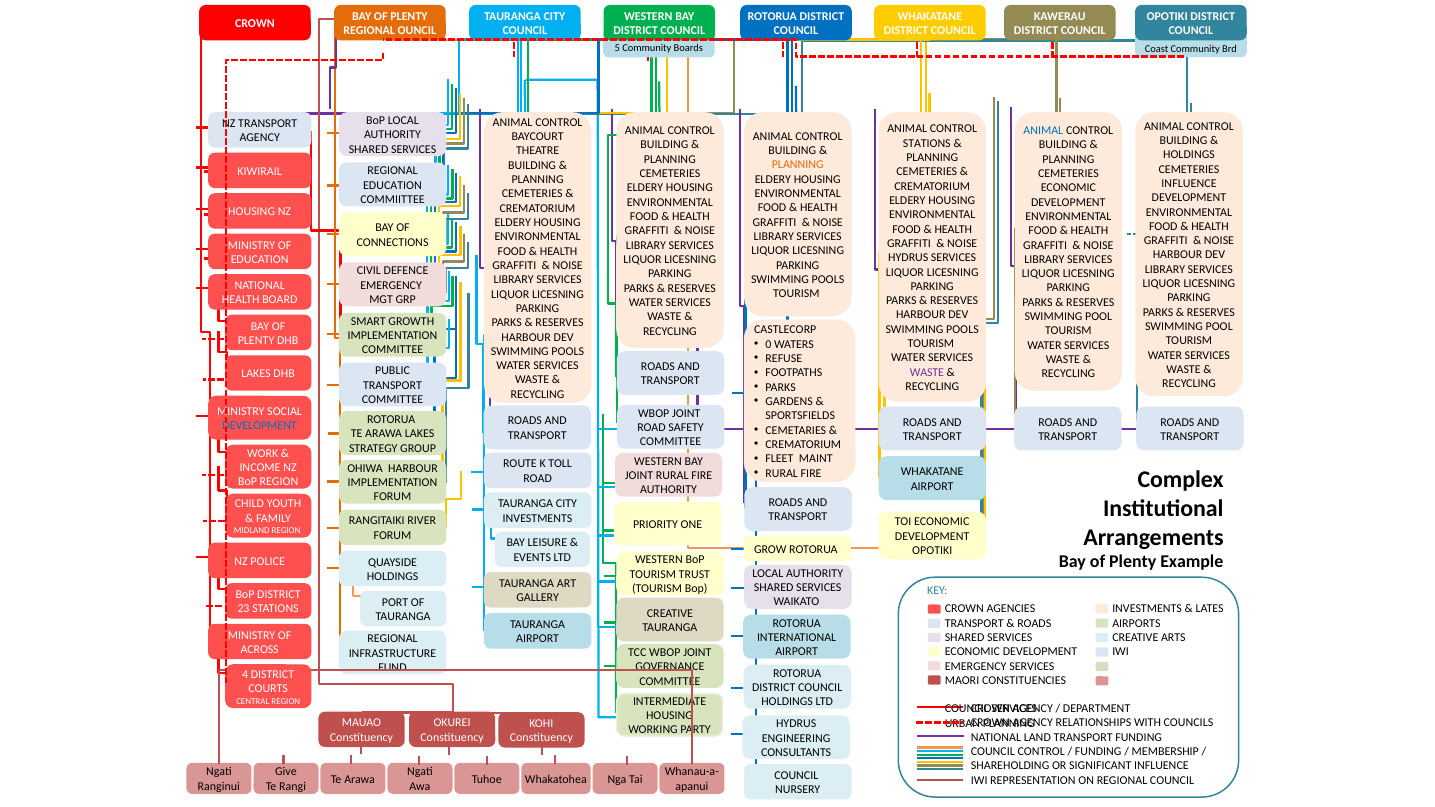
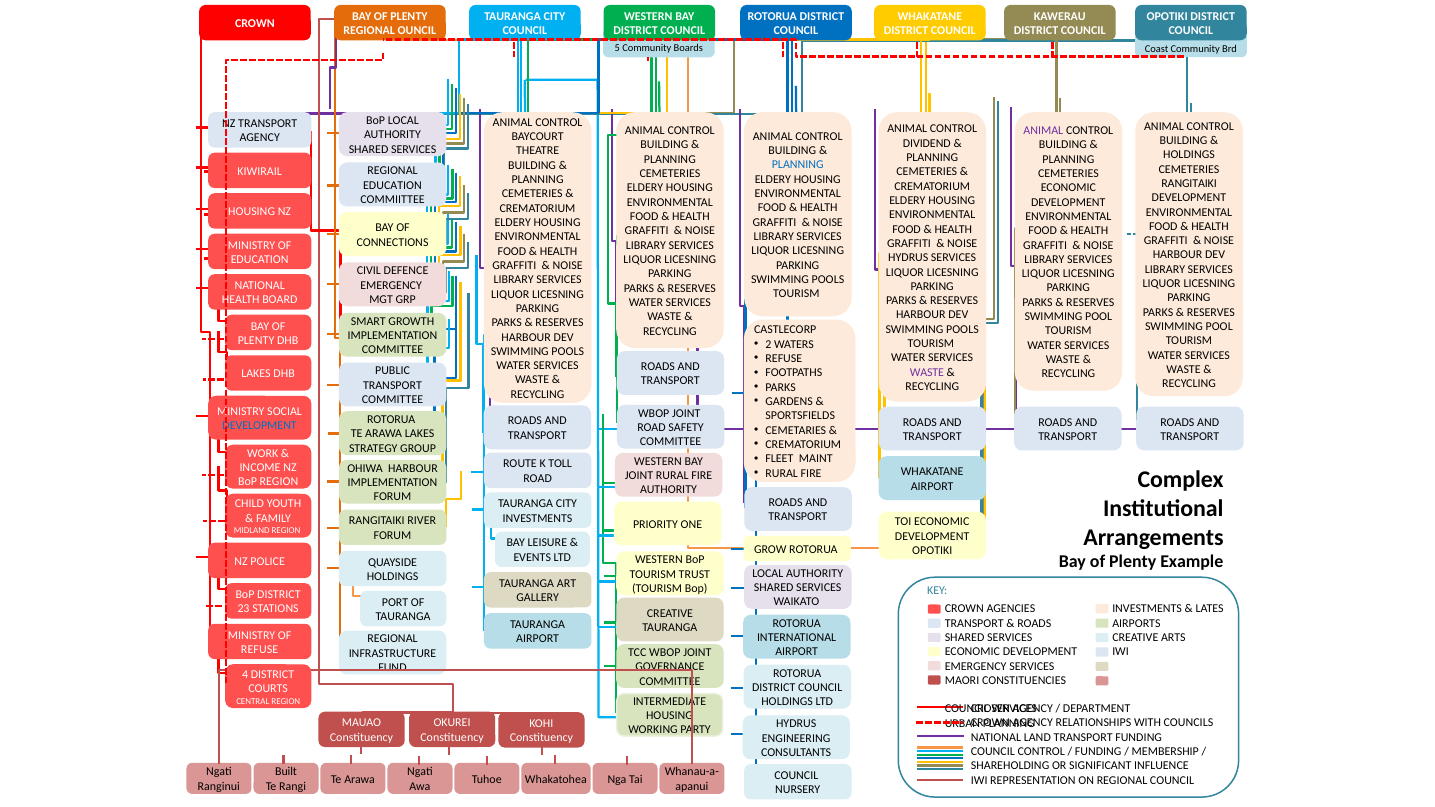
ANIMAL colour: blue -> purple (1043, 131)
STATIONS: STATIONS -> DIVIDEND (927, 143)
PLANNING colour: orange -> blue (798, 165)
INFLUENCE: INFLUENCE -> RANGITAIKI (1189, 183)
0: 0 -> 2 (768, 344)
ACROSS: ACROSS -> REFUSE (260, 650)
Give: Give -> Built (286, 772)
